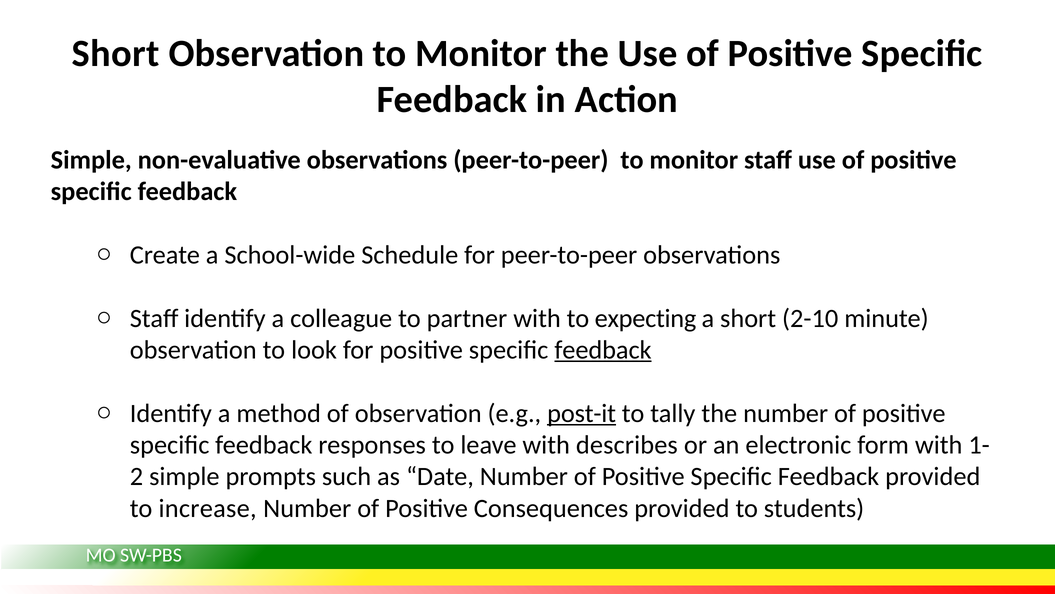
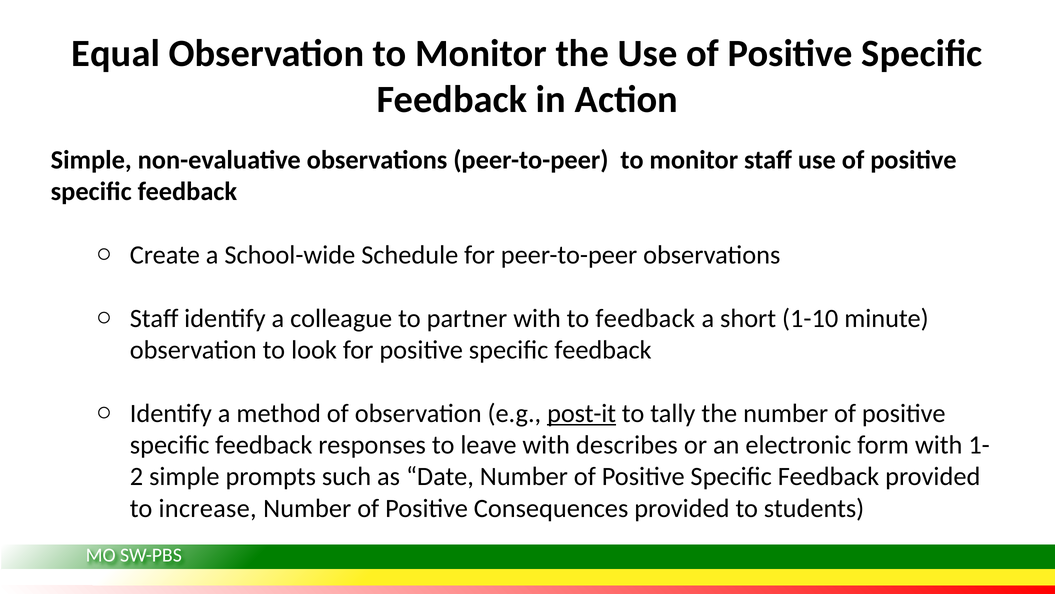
Short: Short -> Equal (116, 53)
to expecting: expecting -> feedback (645, 318)
2-10: 2-10 -> 1-10 (810, 318)
feedback underline: present -> none (603, 350)
